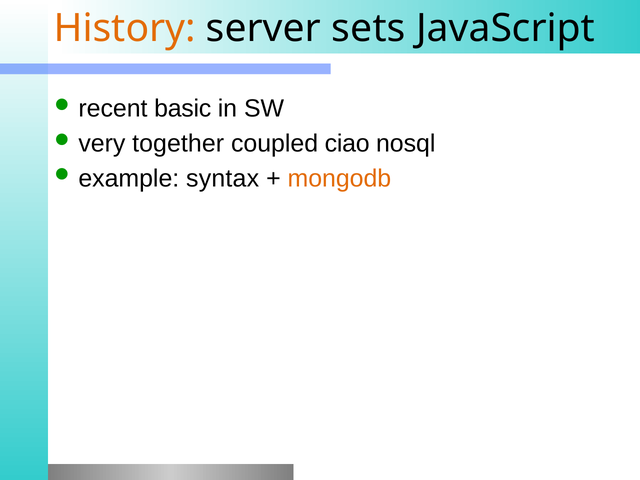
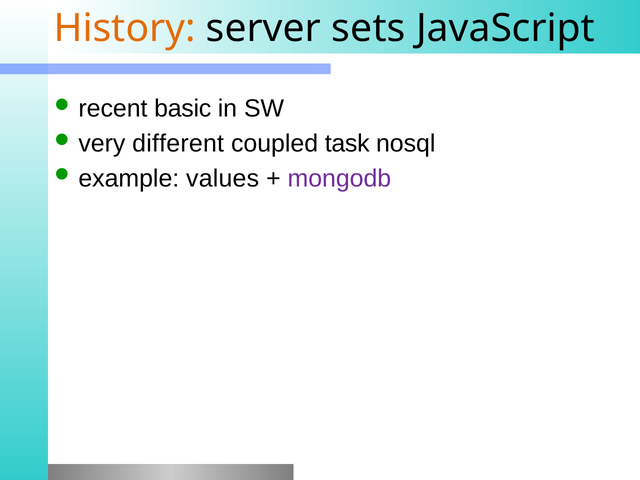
together: together -> different (178, 144)
ciao: ciao -> task (347, 144)
syntax: syntax -> values (223, 178)
mongodb colour: orange -> purple (339, 178)
